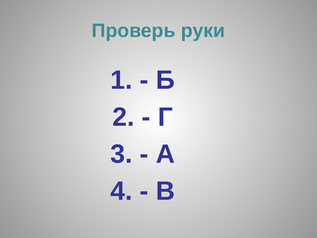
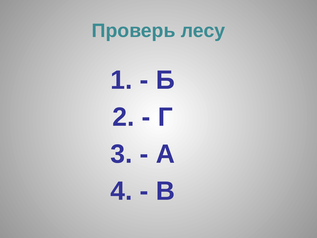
руки: руки -> лесу (203, 31)
